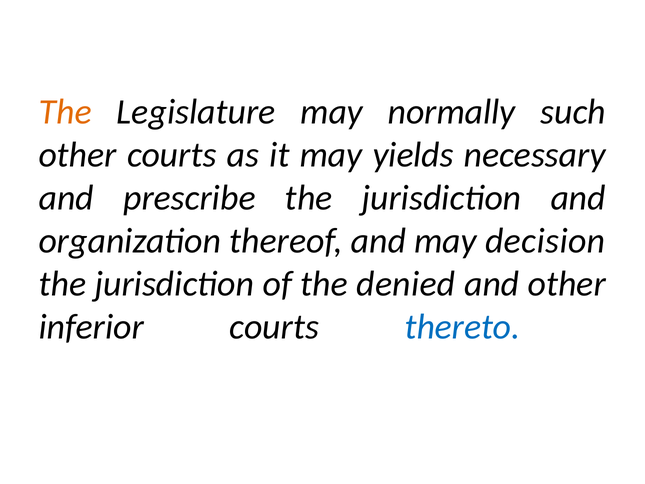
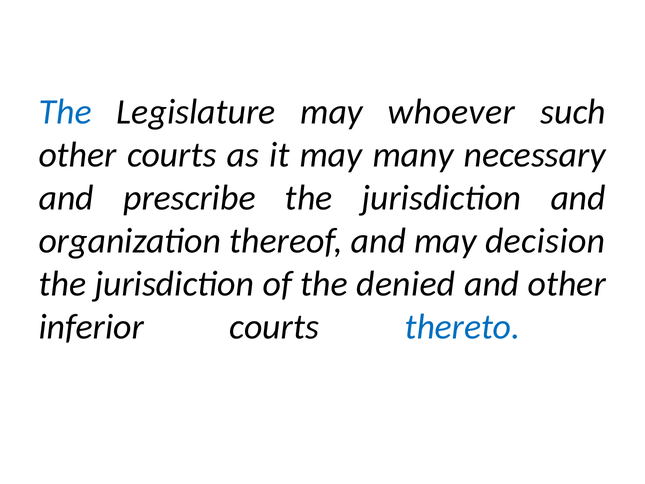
The colour: orange -> blue (65, 112)
normally: normally -> whoever (451, 112)
yields: yields -> many (413, 155)
